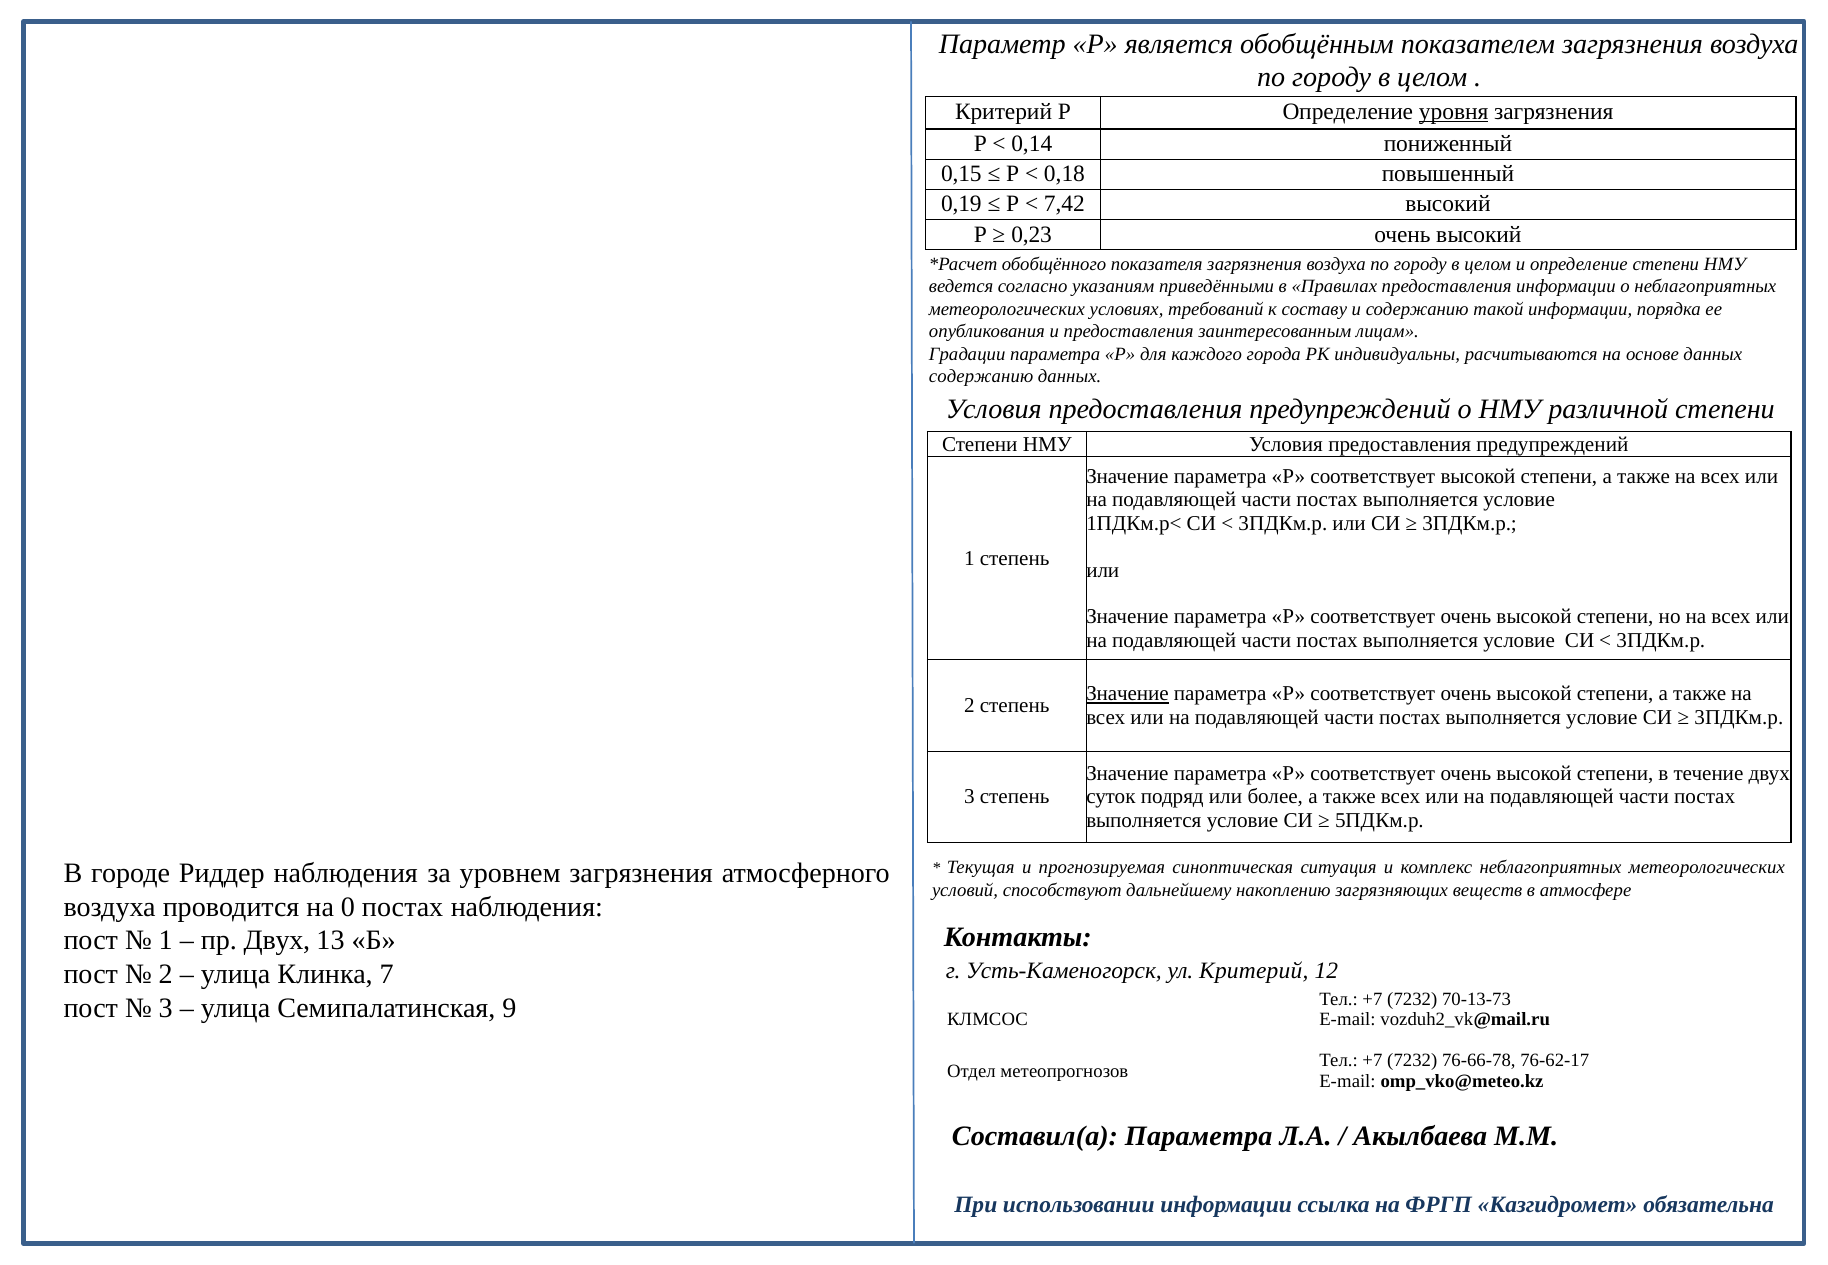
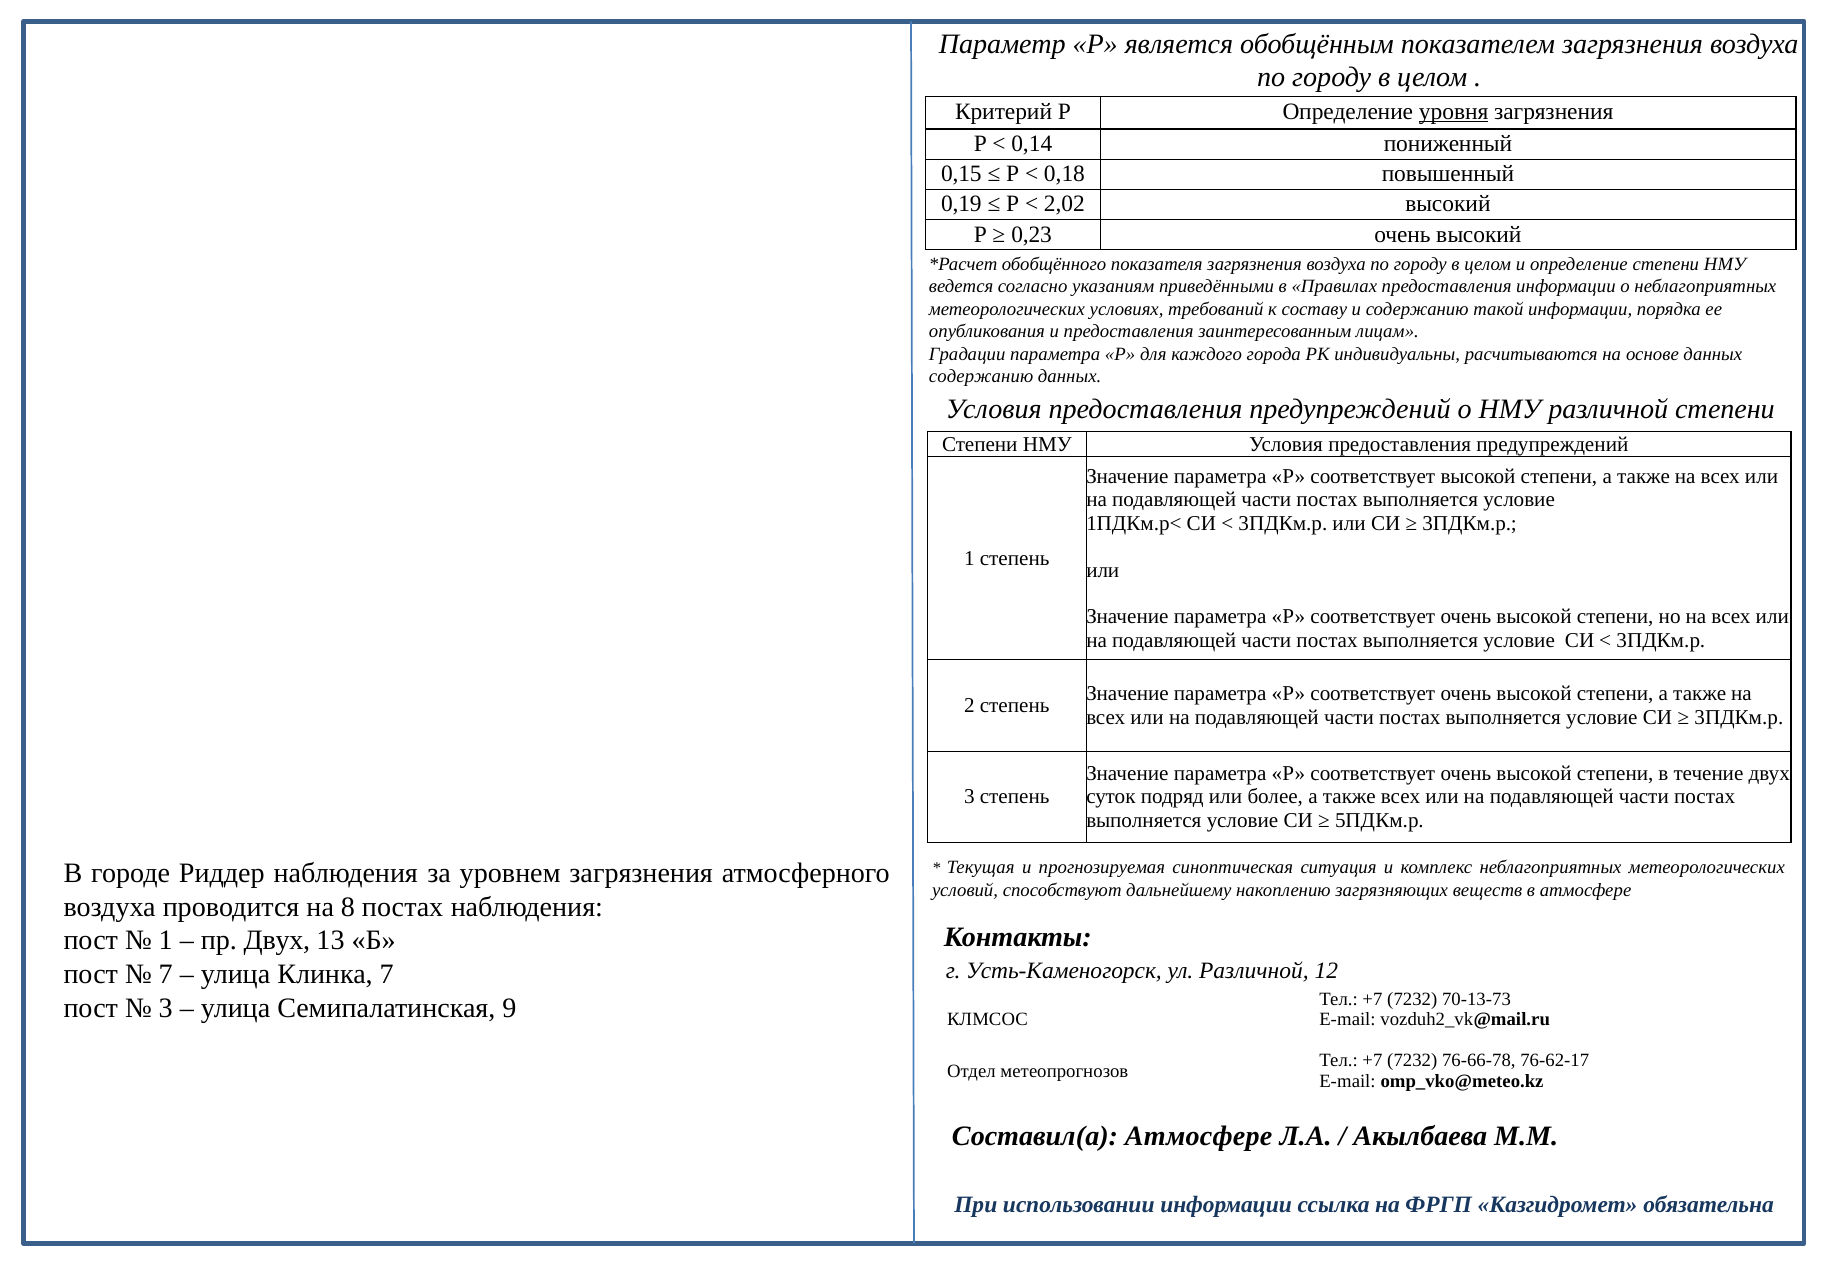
7,42: 7,42 -> 2,02 (1064, 204)
Значение underline: present -> none (1127, 694)
0: 0 -> 8 (348, 907)
ул Критерий: Критерий -> Различной (1254, 972)
2: 2 -> 7 (166, 975)
Составил(а Параметра: Параметра -> Атмосфере (1199, 1137)
